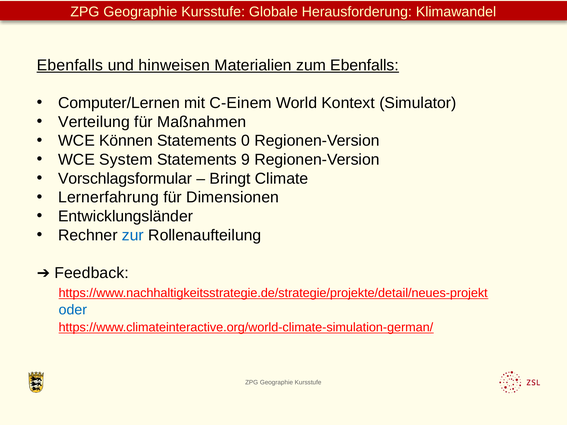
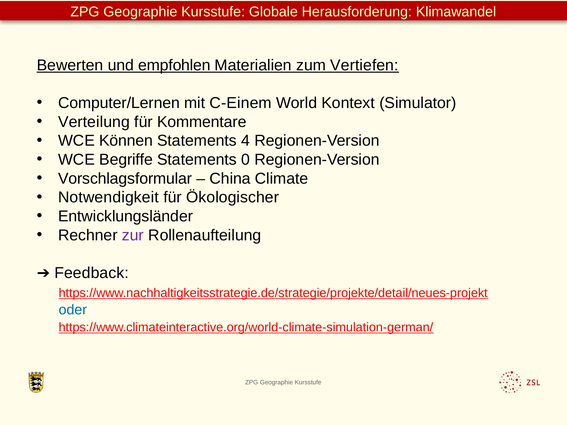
Ebenfalls: Ebenfalls -> Bewerten (70, 65)
hinweisen: hinweisen -> empfohlen (174, 65)
zum Ebenfalls: Ebenfalls -> Vertiefen (364, 65)
Maßnahmen: Maßnahmen -> Kommentare (202, 122)
0: 0 -> 4 (246, 141)
System: System -> Begriffe (126, 160)
9: 9 -> 0 (246, 160)
Bringt: Bringt -> China (230, 179)
Lernerfahrung: Lernerfahrung -> Notwendigkeit (108, 198)
Dimensionen: Dimensionen -> Ökologischer (233, 198)
zur colour: blue -> purple (133, 235)
